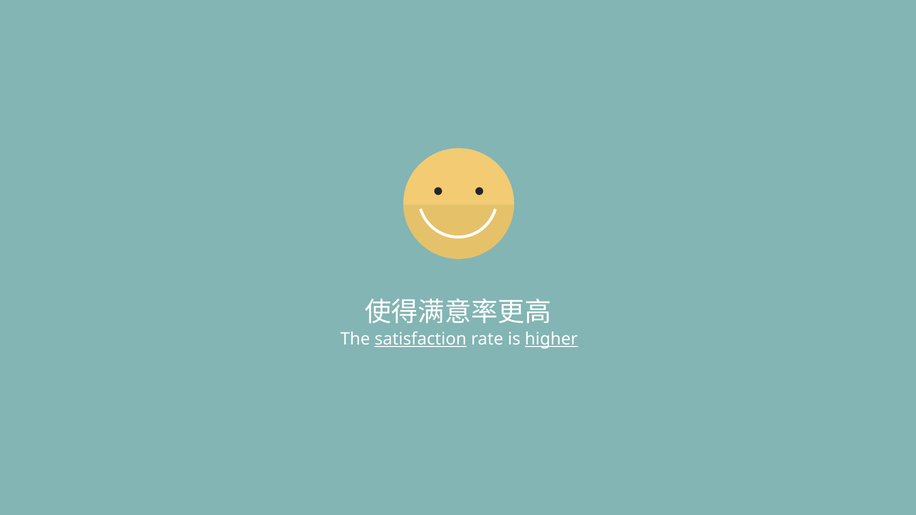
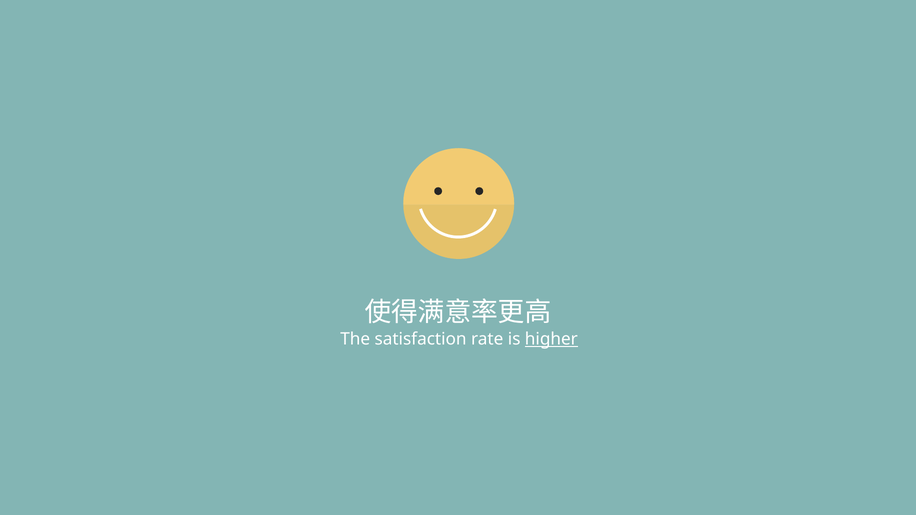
satisfaction underline: present -> none (421, 339)
